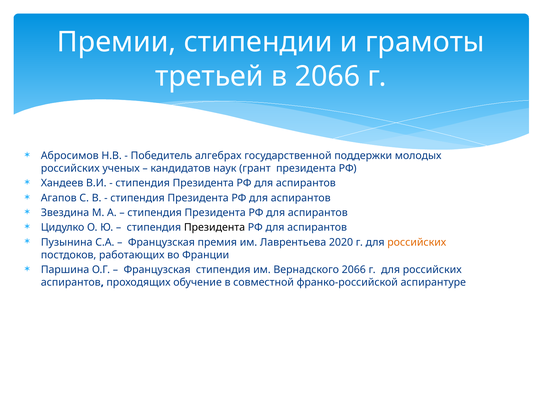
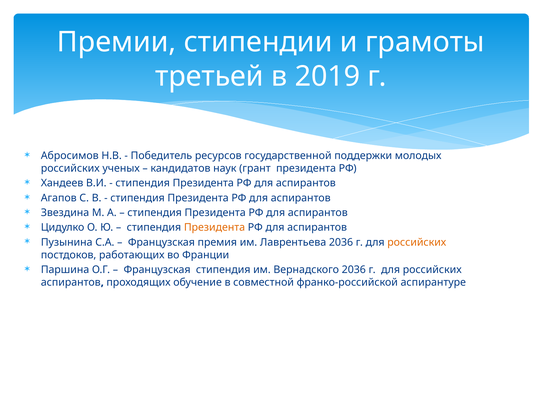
в 2066: 2066 -> 2019 (327, 76)
алгебрах: алгебрах -> ресурсов (218, 156)
Президента colour: black -> orange (215, 228)
Лаврентьева 2020: 2020 -> 2036 (341, 243)
Вернадского 2066: 2066 -> 2036 (354, 270)
